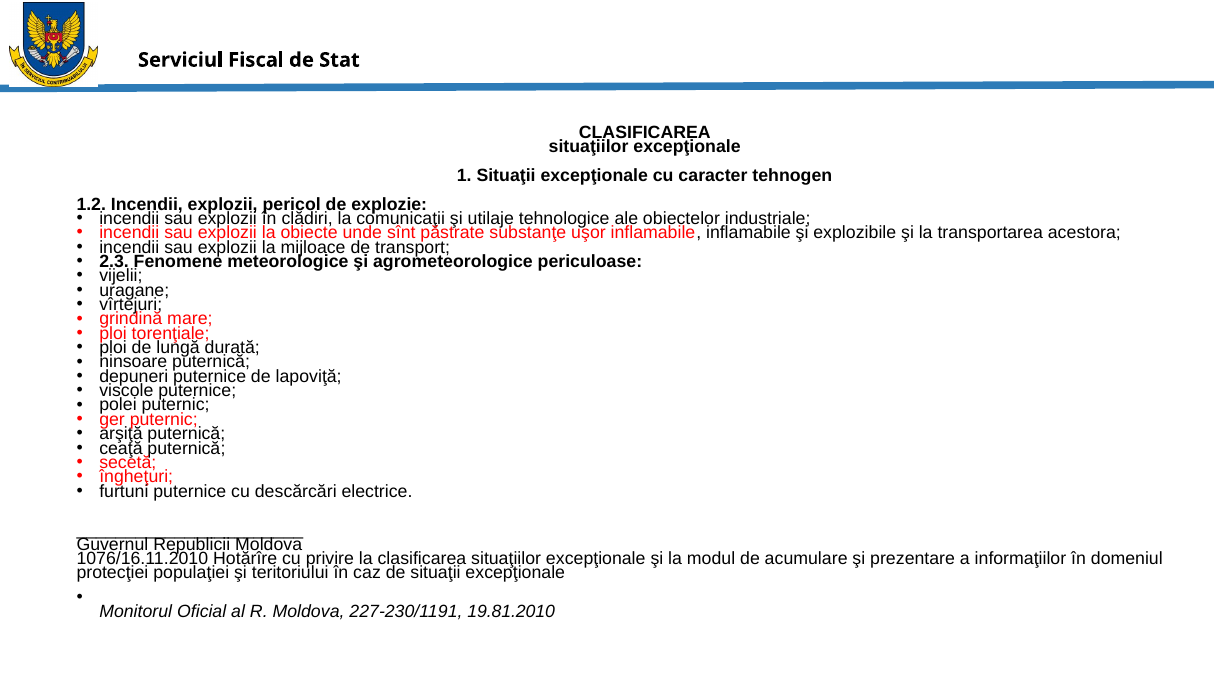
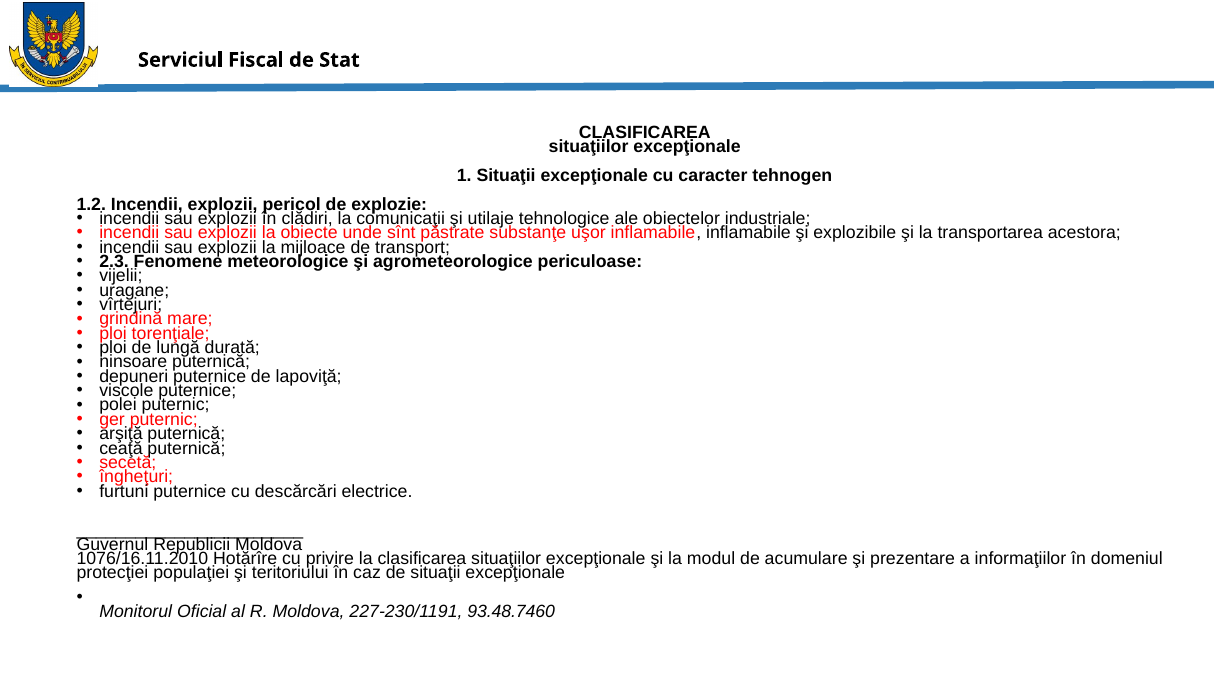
19.81.2010: 19.81.2010 -> 93.48.7460 (511, 612)
